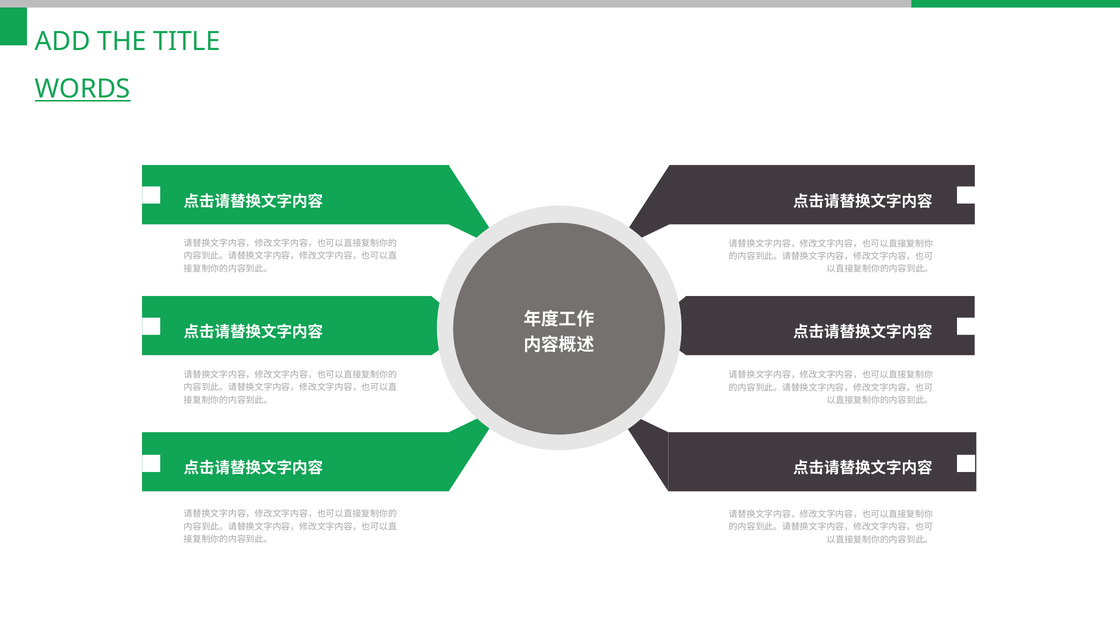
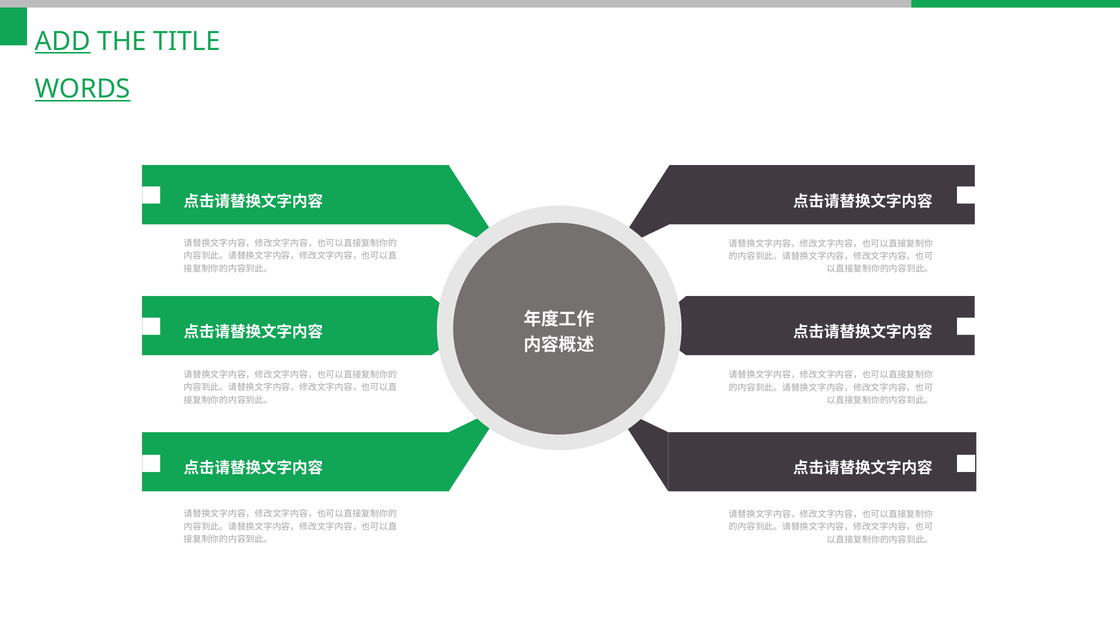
ADD underline: none -> present (63, 41)
